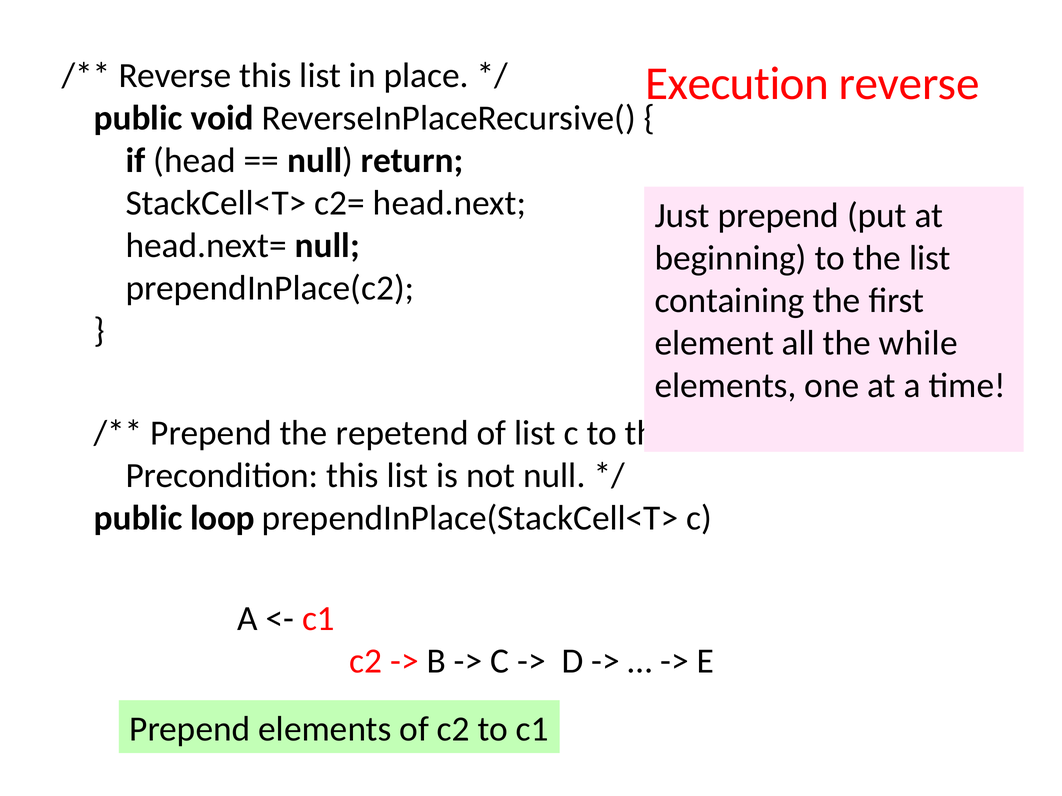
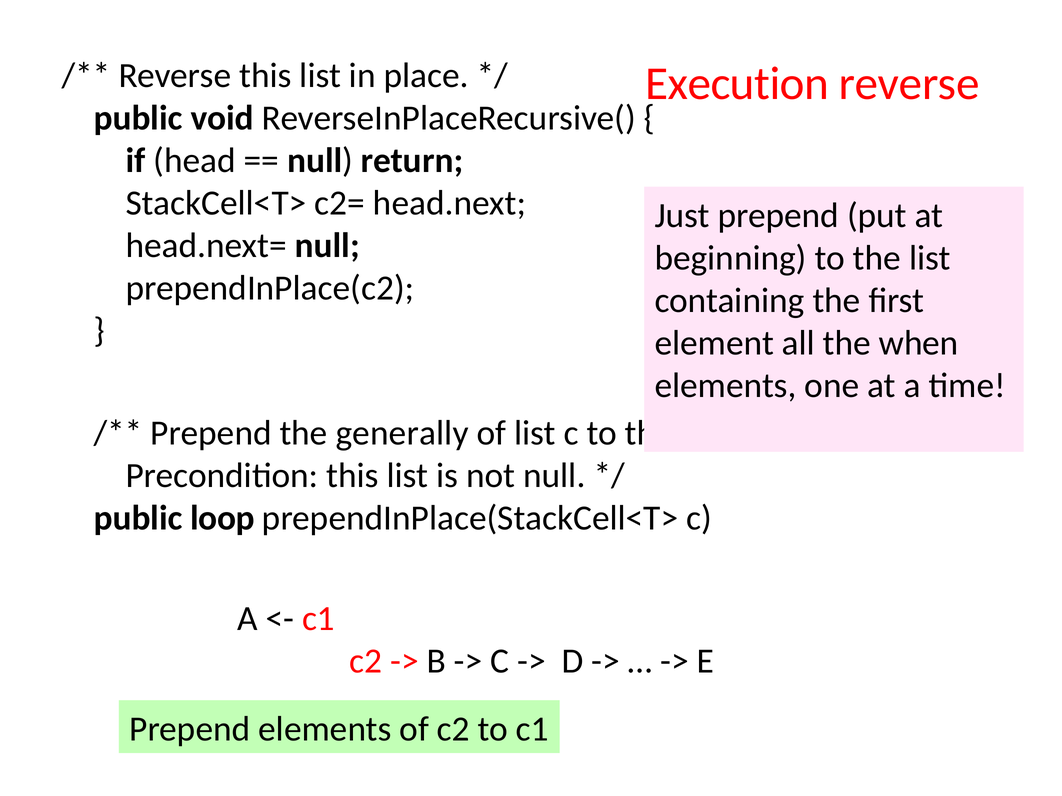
while: while -> when (919, 343)
repetend: repetend -> generally (402, 433)
